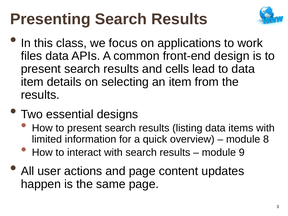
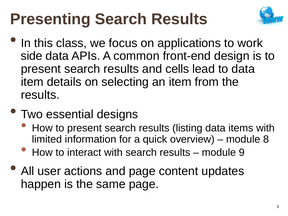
files: files -> side (32, 56)
